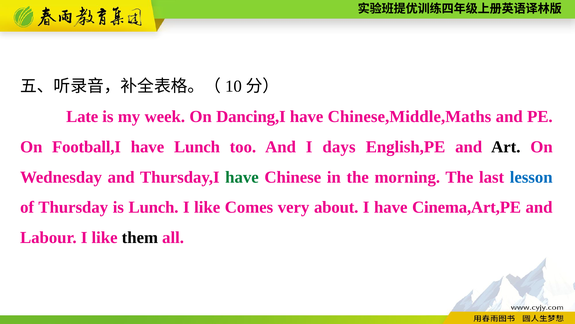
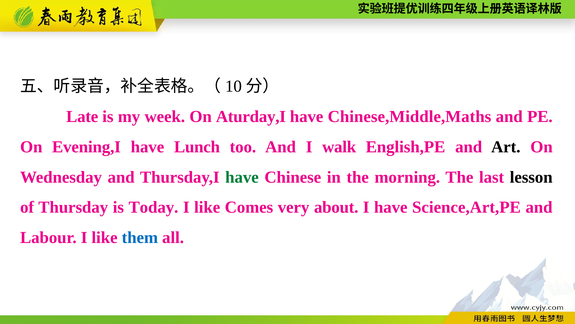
Dancing,I: Dancing,I -> Aturday,I (251, 116)
Football,I: Football,I -> Evening,I (86, 147)
days: days -> walk (339, 147)
lesson colour: blue -> black (531, 177)
is Lunch: Lunch -> Today (153, 207)
Cinema,Art,PE: Cinema,Art,PE -> Science,Art,PE (466, 207)
them colour: black -> blue (140, 237)
